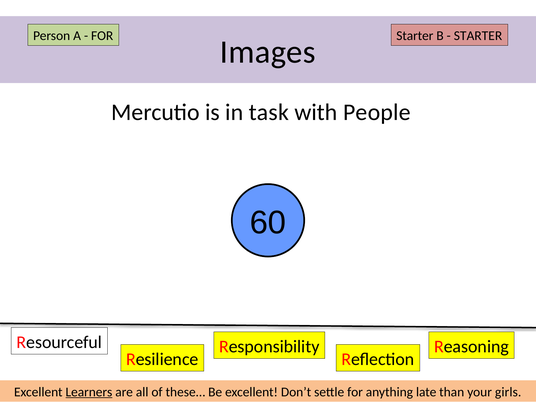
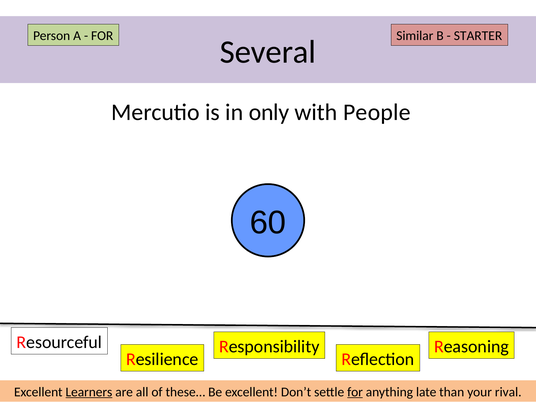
FOR Starter: Starter -> Similar (415, 36)
Images: Images -> Several (268, 52)
task: task -> only (269, 112)
for underline: none -> present (355, 392)
girls: girls -> rival (508, 392)
